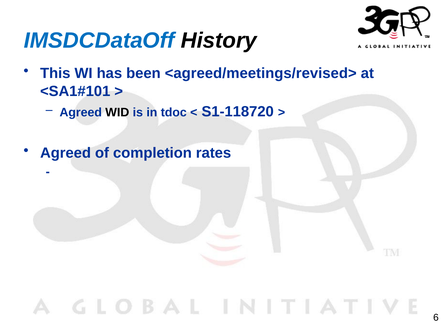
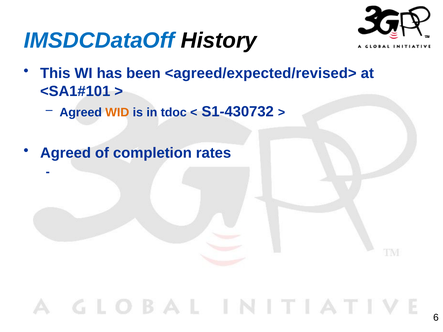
<agreed/meetings/revised>: <agreed/meetings/revised> -> <agreed/expected/revised> (261, 73)
WID colour: black -> orange (117, 113)
S1-118720: S1-118720 -> S1-430732 (238, 112)
